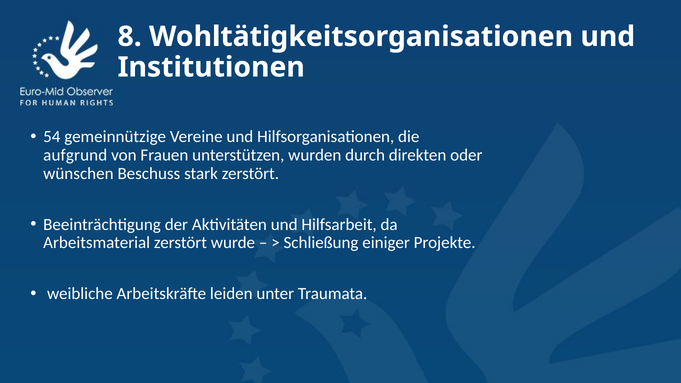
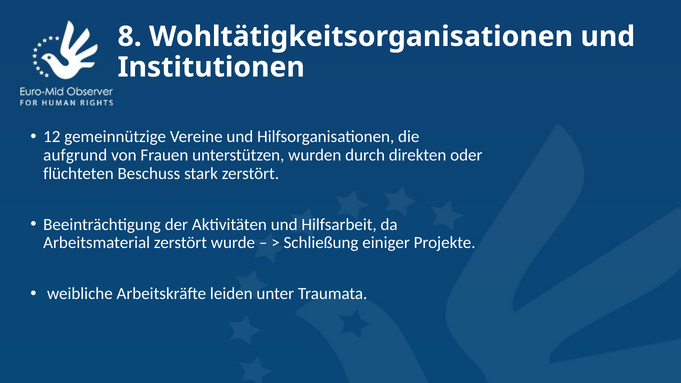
54: 54 -> 12 (52, 137)
wünschen: wünschen -> flüchteten (78, 174)
